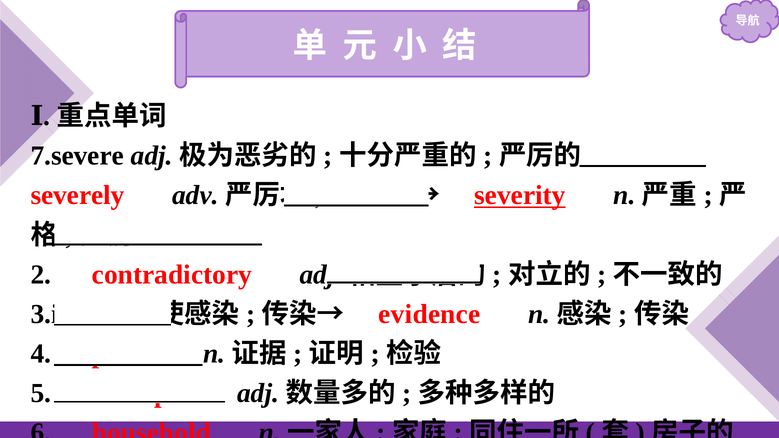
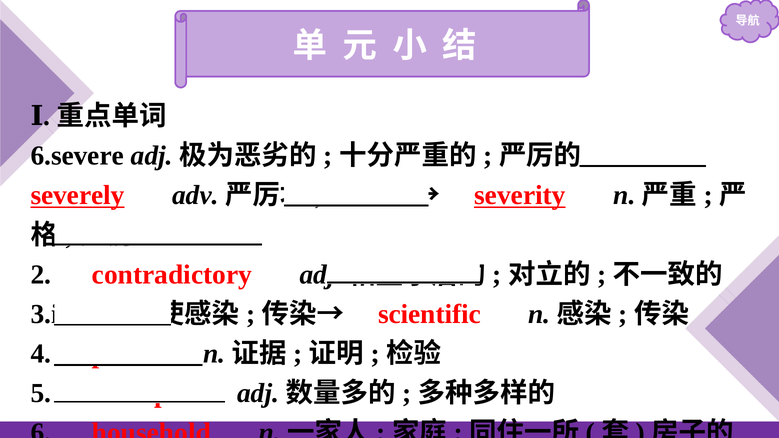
7.severe: 7.severe -> 6.severe (77, 156)
severely underline: none -> present (78, 195)
evidence: evidence -> scientific (430, 314)
